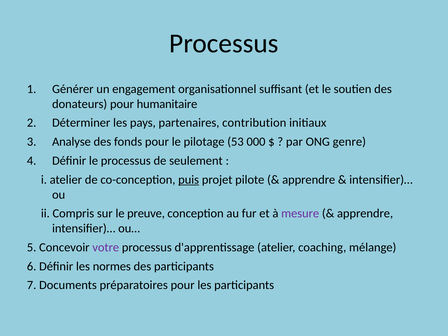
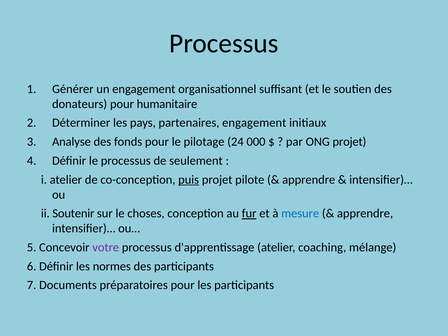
partenaires contribution: contribution -> engagement (254, 123)
53: 53 -> 24 (235, 142)
ONG genre: genre -> projet (349, 142)
Compris: Compris -> Soutenir (73, 213)
preuve: preuve -> choses (146, 213)
fur underline: none -> present (249, 213)
mesure colour: purple -> blue (300, 213)
